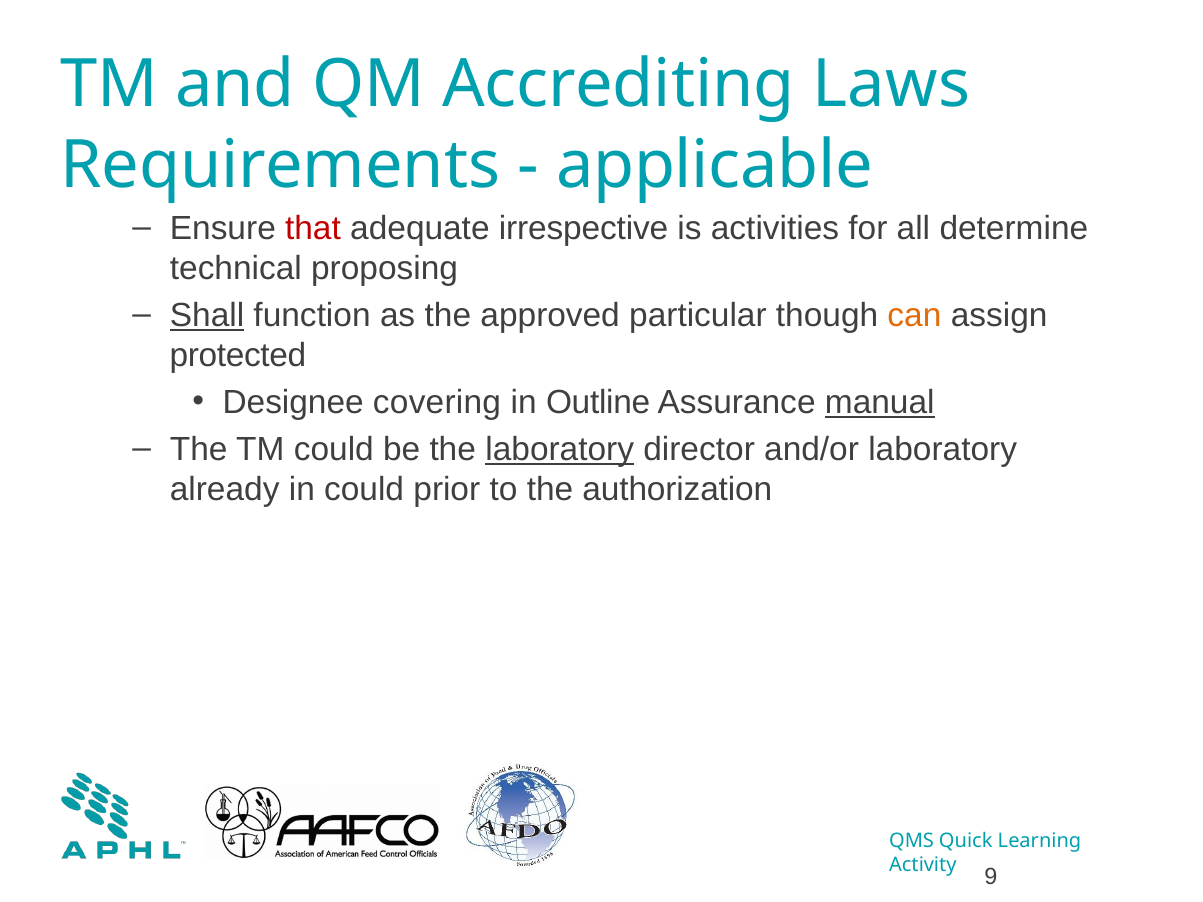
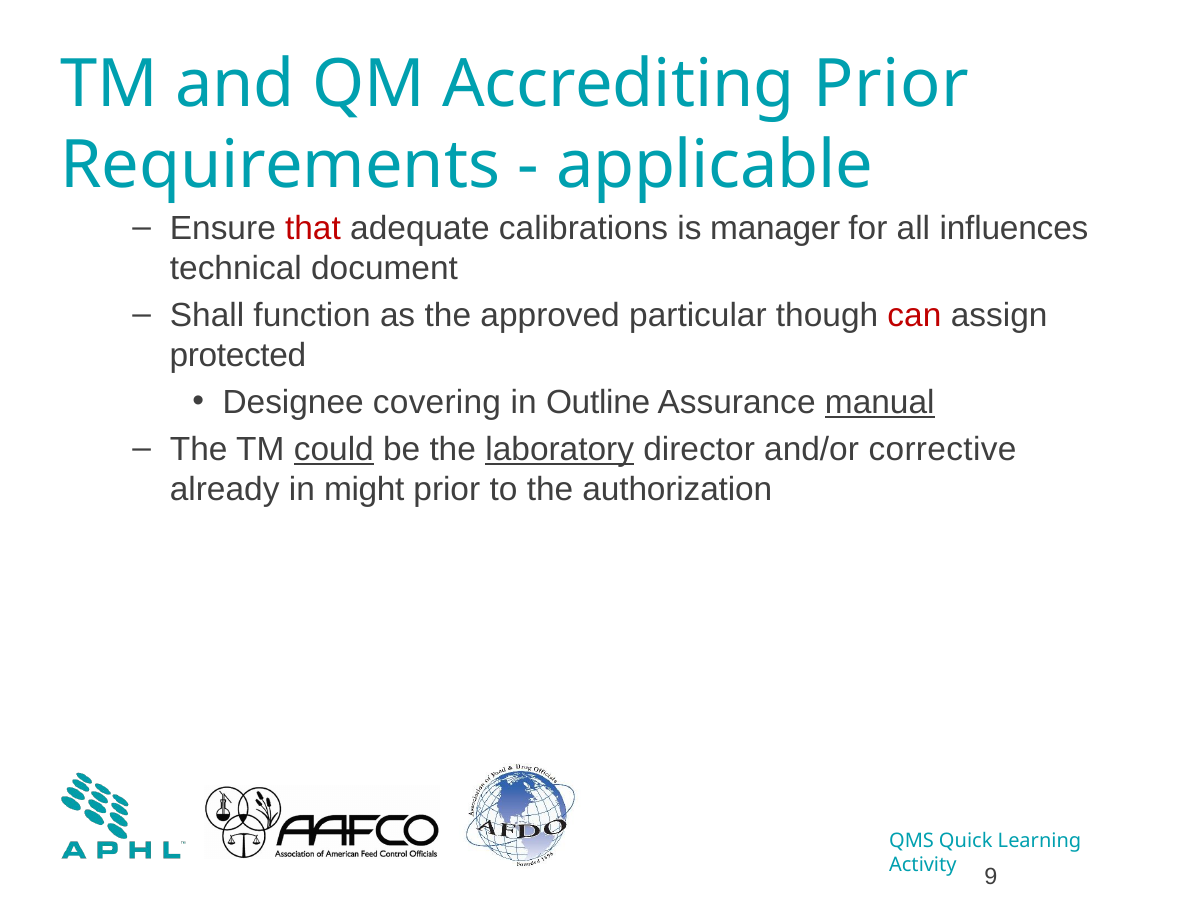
Accrediting Laws: Laws -> Prior (891, 85)
irrespective: irrespective -> calibrations (584, 229)
activities: activities -> manager (775, 229)
determine: determine -> influences (1014, 229)
proposing: proposing -> document (385, 269)
Shall underline: present -> none (207, 316)
can colour: orange -> red (914, 316)
could underline: none -> present (334, 450)
and/or laboratory: laboratory -> corrective (942, 450)
in could: could -> might (364, 490)
